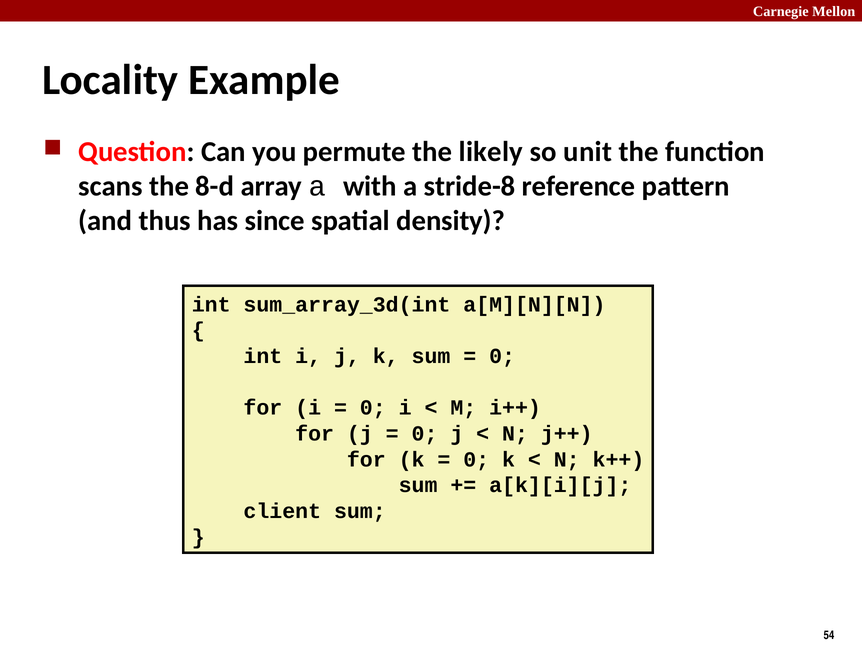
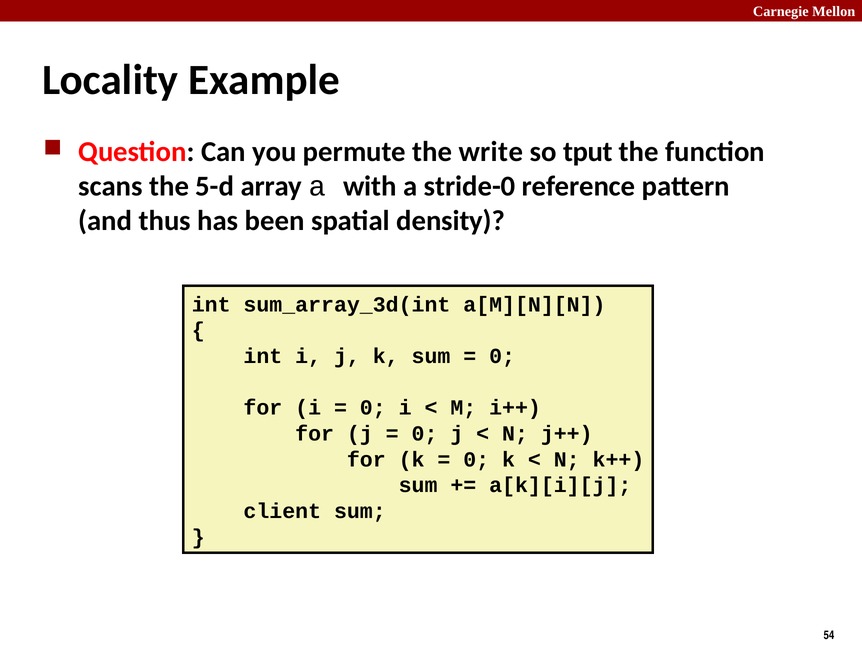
likely: likely -> write (491, 152)
unit: unit -> tput (588, 152)
8-d: 8-d -> 5-d (215, 186)
stride-8: stride-8 -> stride-0 (470, 186)
since: since -> been (275, 221)
